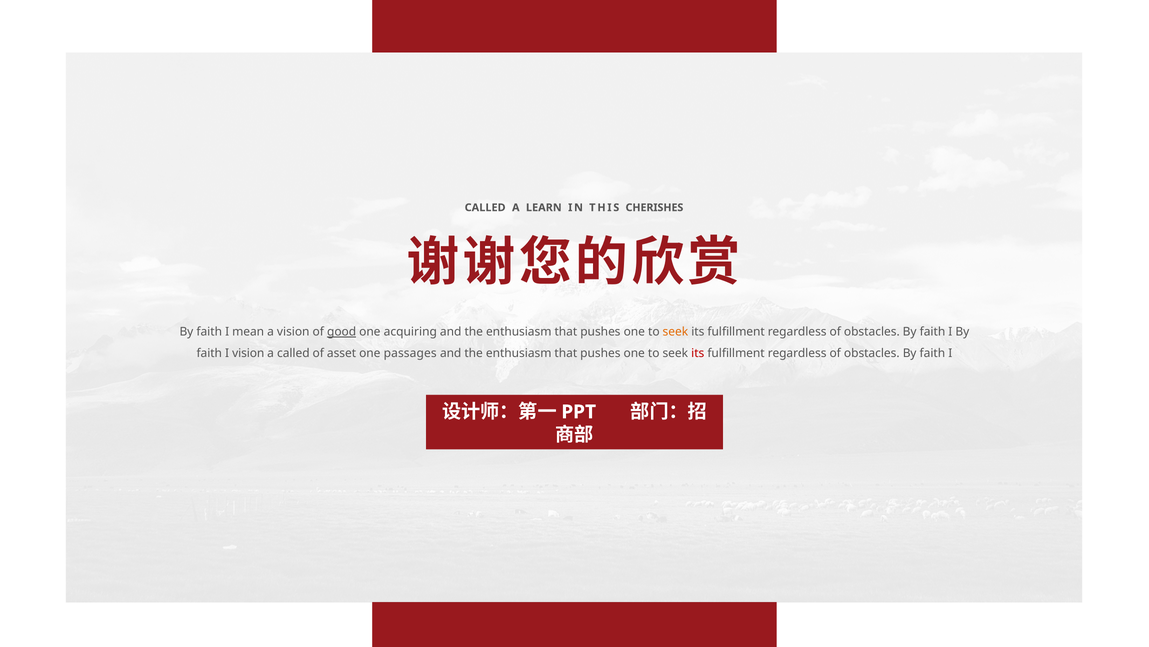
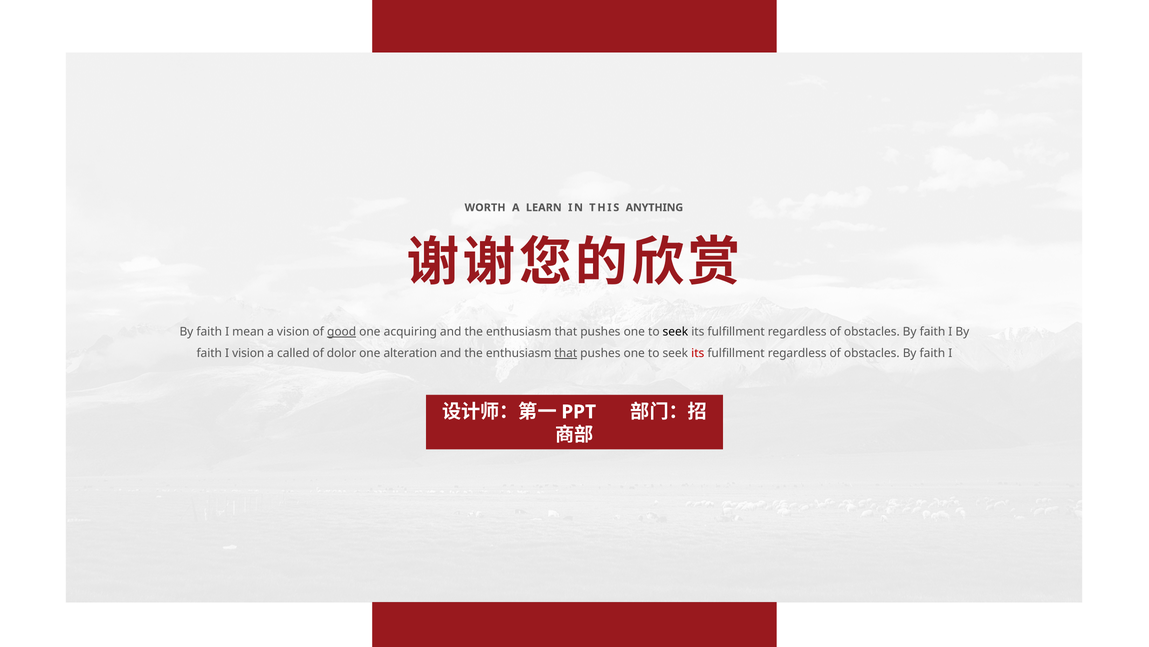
CALLED: CALLED -> WORTH (485, 207)
CHERISHES: CHERISHES -> ANYTHING (654, 207)
seek colour: orange -> black (675, 331)
asset: asset -> dolor (342, 353)
passages: passages -> alteration (410, 353)
that underline: none -> present (566, 353)
